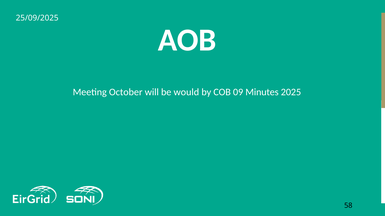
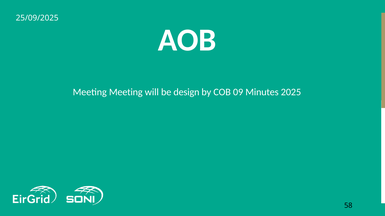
Meeting October: October -> Meeting (126, 92)
would: would -> design (186, 92)
